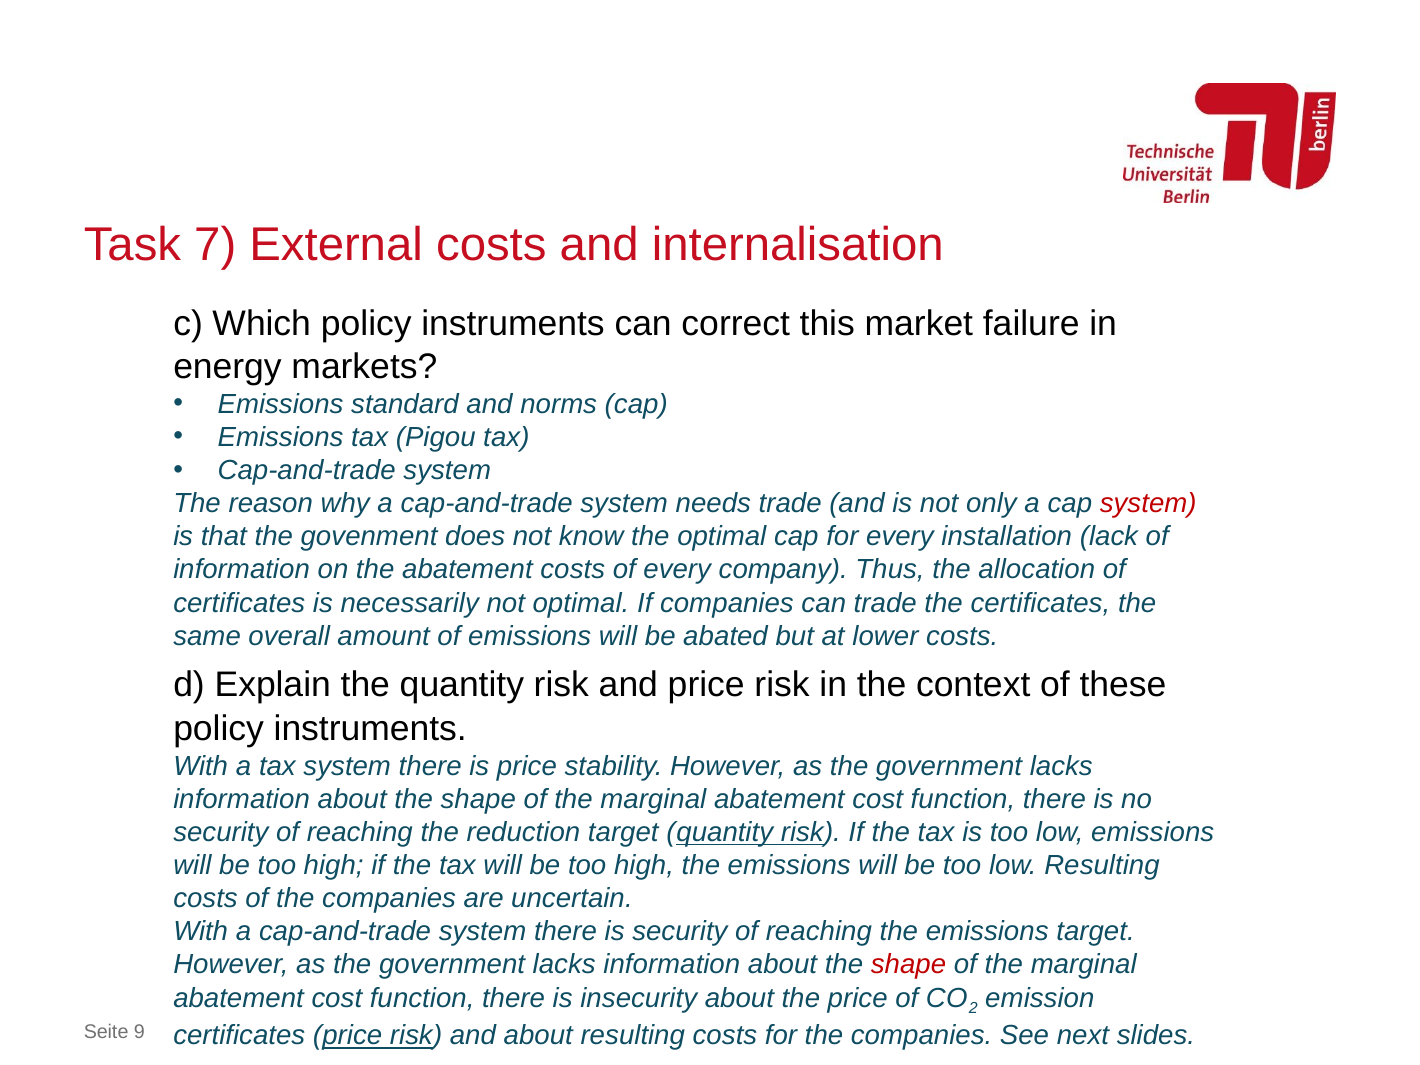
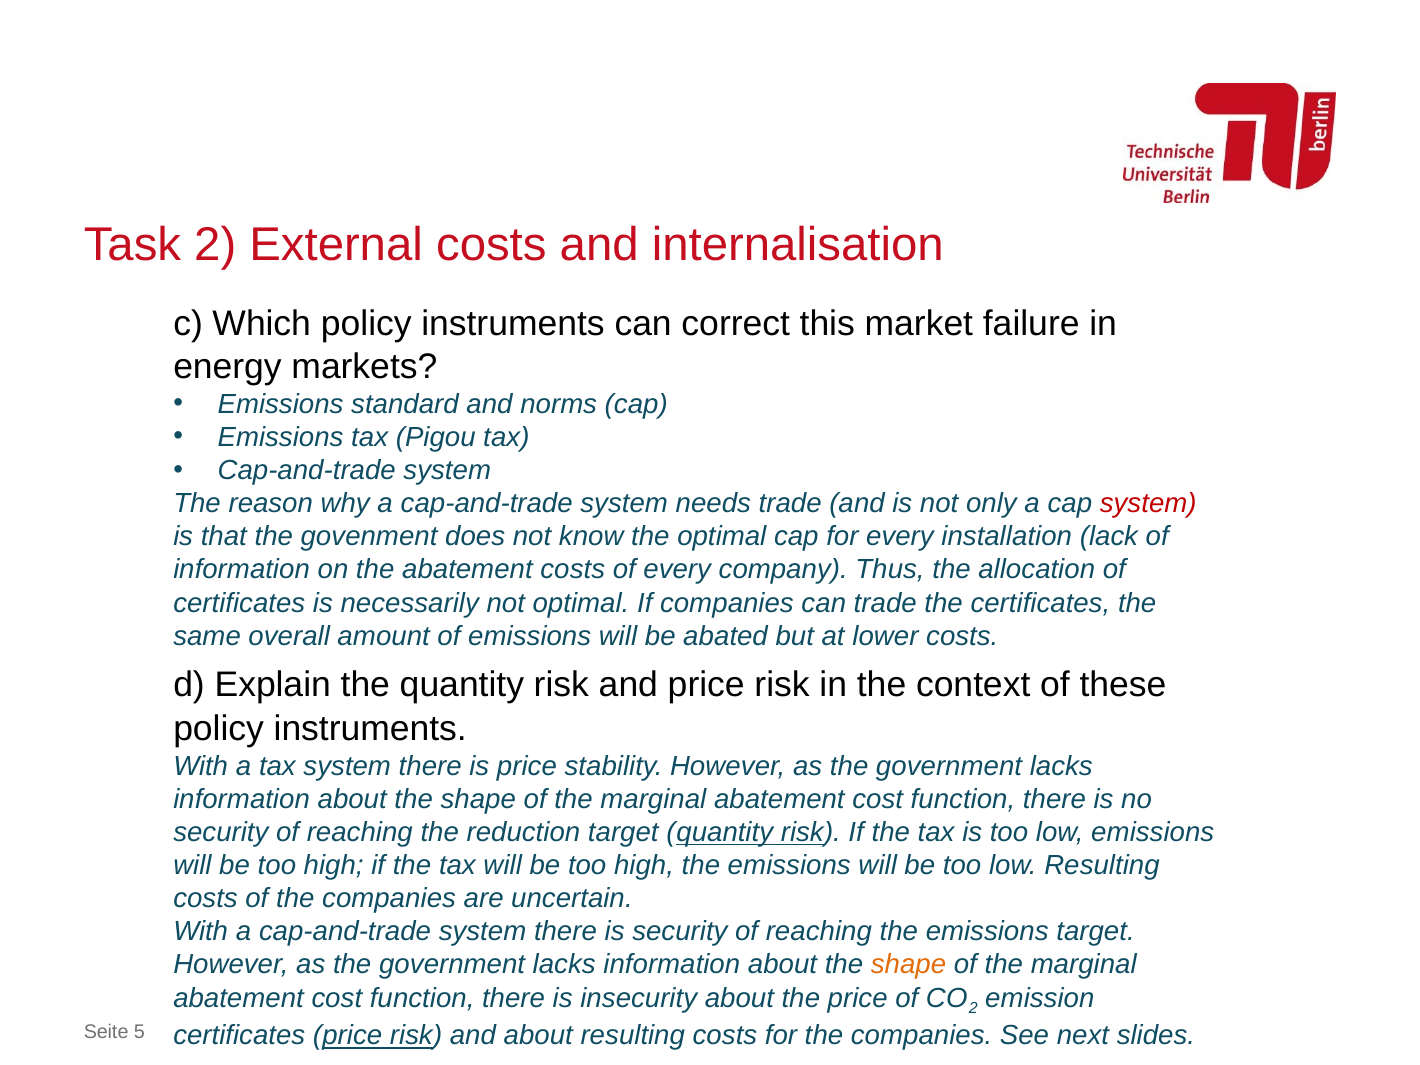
Task 7: 7 -> 2 (215, 245)
shape colour: red -> orange (909, 965)
9: 9 -> 5 (139, 1032)
